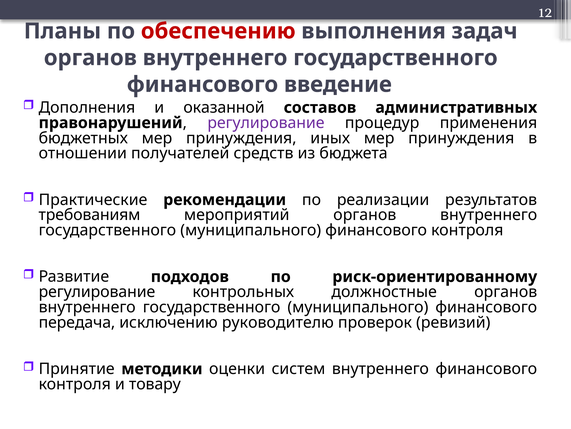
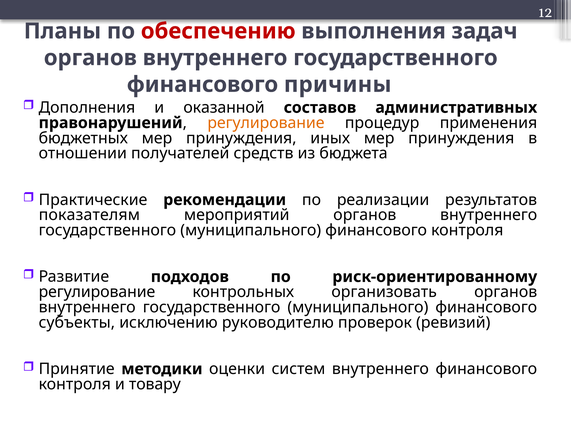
введение: введение -> причины (338, 84)
регулирование colour: purple -> orange (266, 123)
требованиям: требованиям -> показателям (89, 215)
должностные: должностные -> организовать (384, 292)
передача: передача -> субъекты (77, 322)
